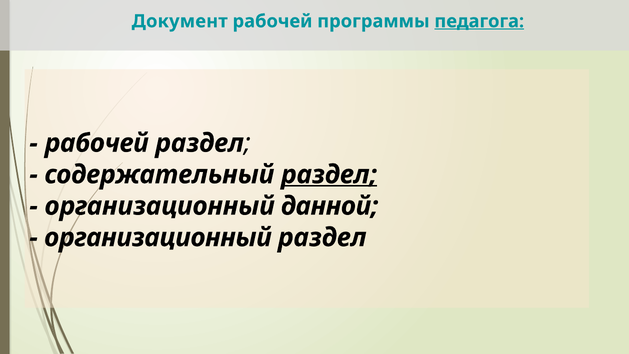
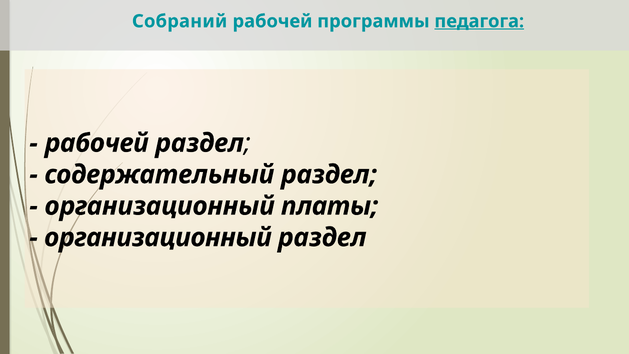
Документ: Документ -> Собраний (180, 21)
раздел underline: present -> none (329, 175)
данной: данной -> платы (330, 206)
